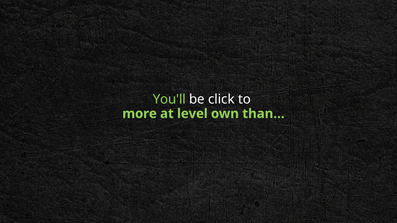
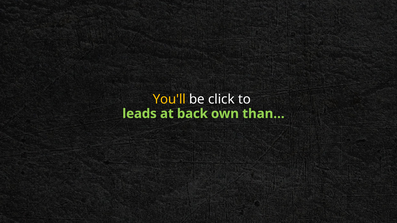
You'll colour: light green -> yellow (169, 100)
more: more -> leads (140, 114)
level: level -> back (192, 114)
